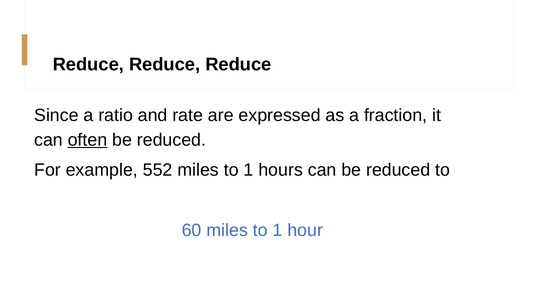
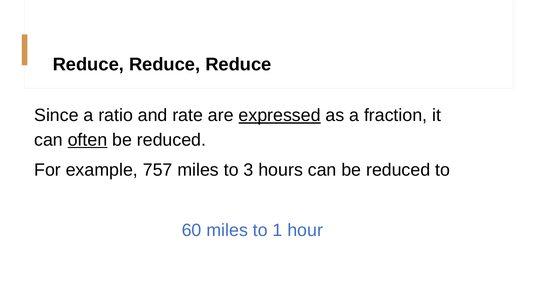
expressed underline: none -> present (280, 115)
552: 552 -> 757 (158, 170)
1: 1 -> 3 (249, 170)
